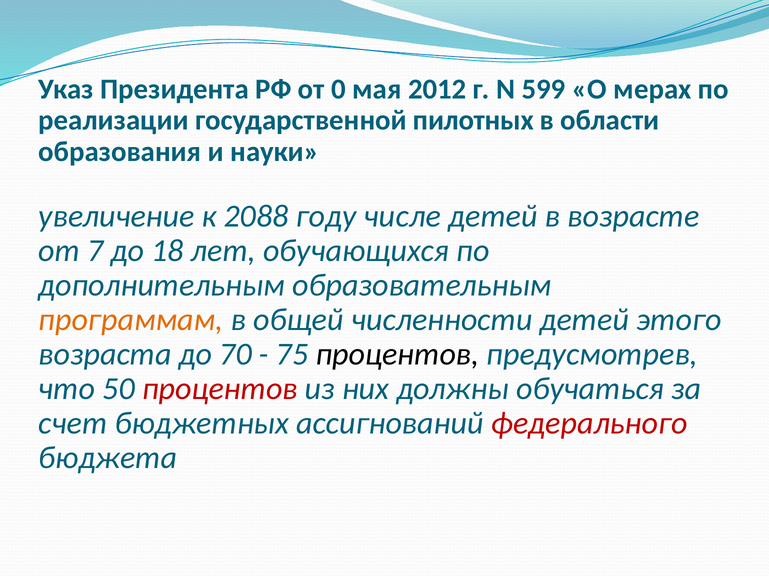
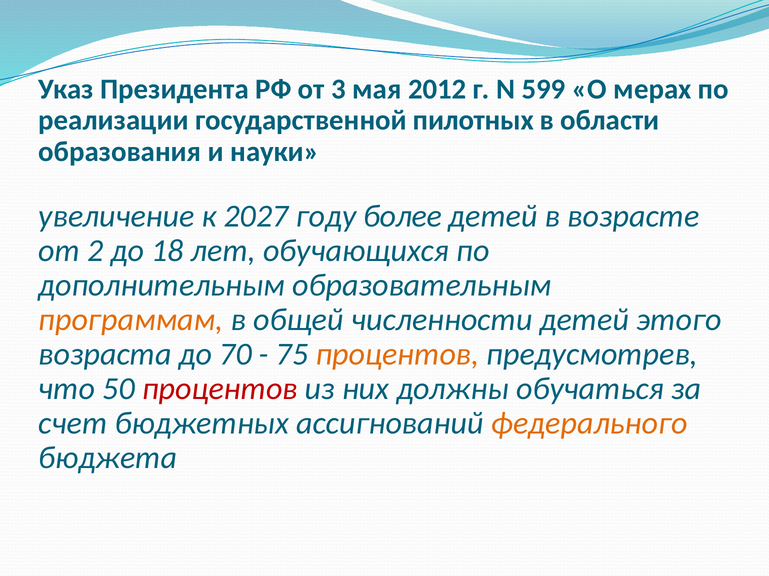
0: 0 -> 3 (339, 89)
2088: 2088 -> 2027 (256, 216)
числе: числе -> более (403, 216)
7: 7 -> 2 (95, 251)
процентов colour: black -> orange (397, 355)
федерального colour: red -> orange (589, 424)
